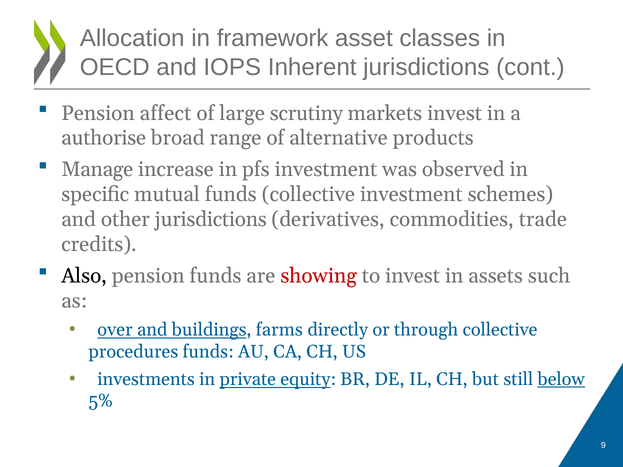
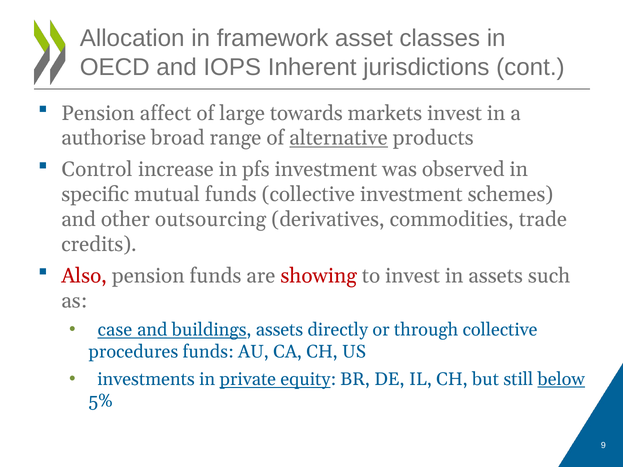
scrutiny: scrutiny -> towards (306, 113)
alternative underline: none -> present (339, 138)
Manage: Manage -> Control (97, 170)
other jurisdictions: jurisdictions -> outsourcing (211, 220)
Also colour: black -> red (84, 276)
over: over -> case (115, 330)
buildings farms: farms -> assets (279, 330)
